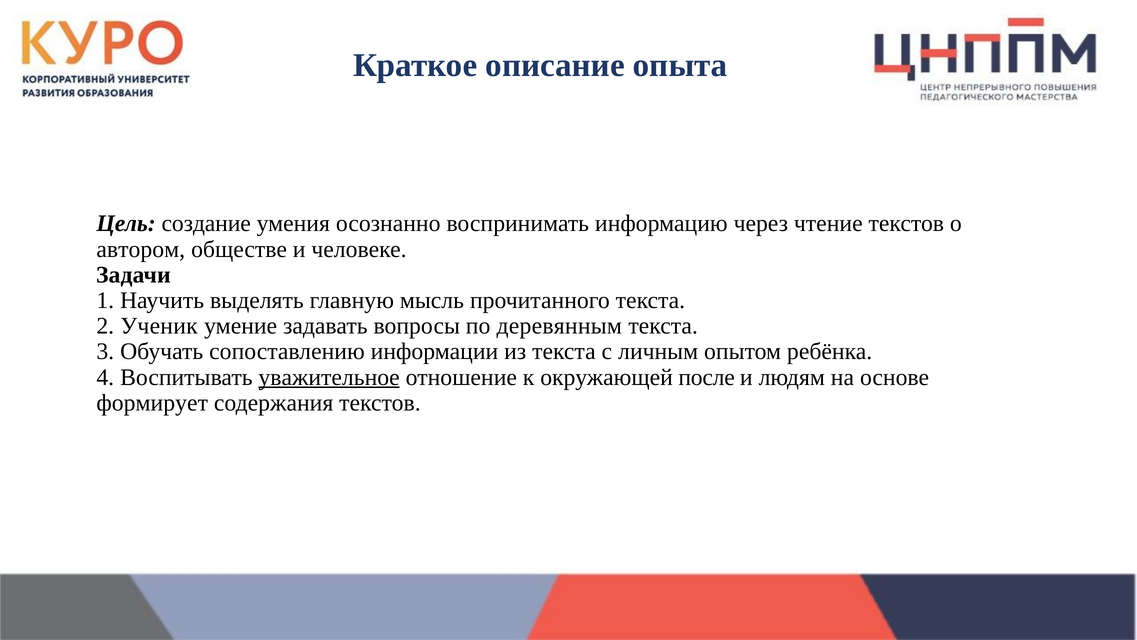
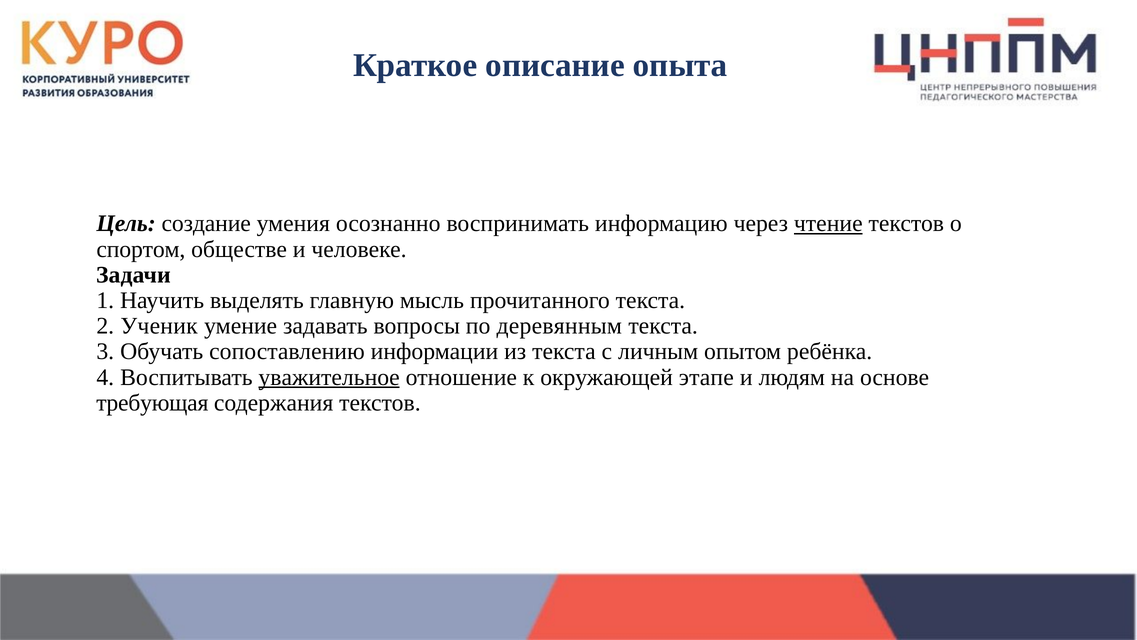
чтение underline: none -> present (828, 223)
автором: автором -> спортом (141, 249)
после: после -> этапе (706, 377)
формирует: формирует -> требующая (152, 403)
